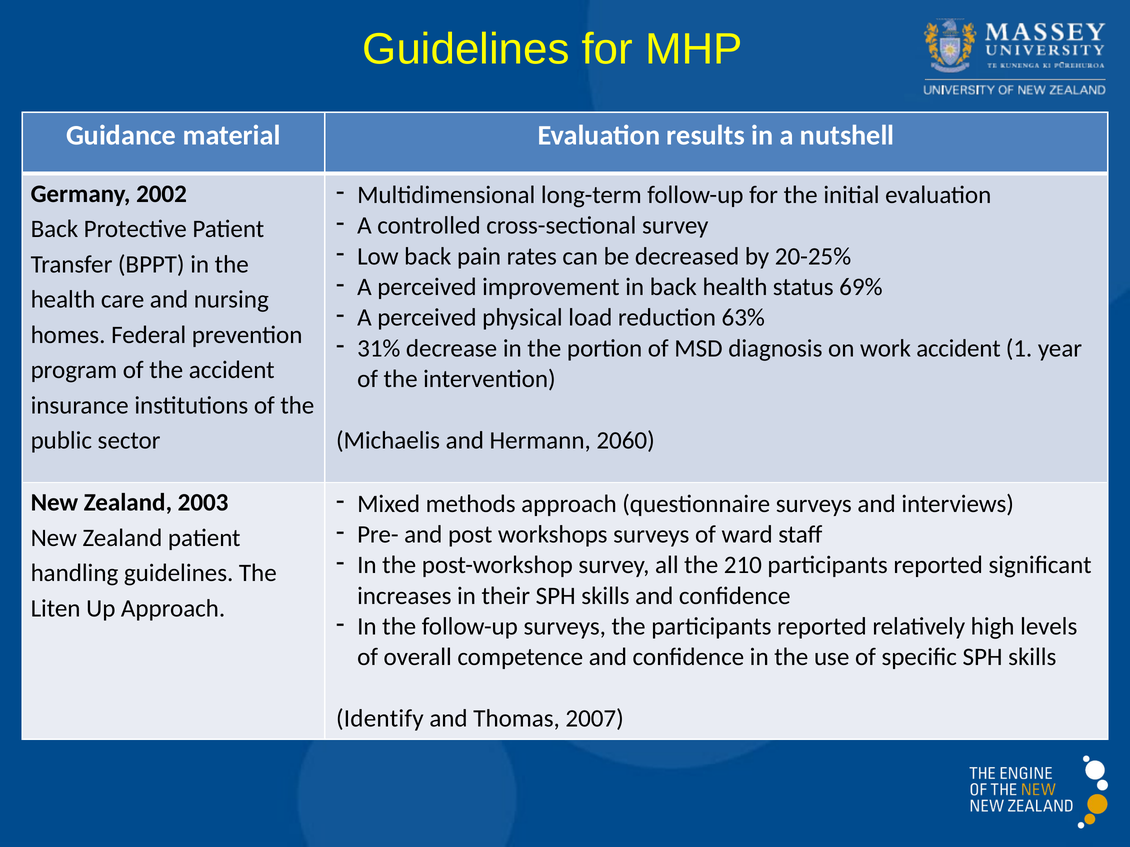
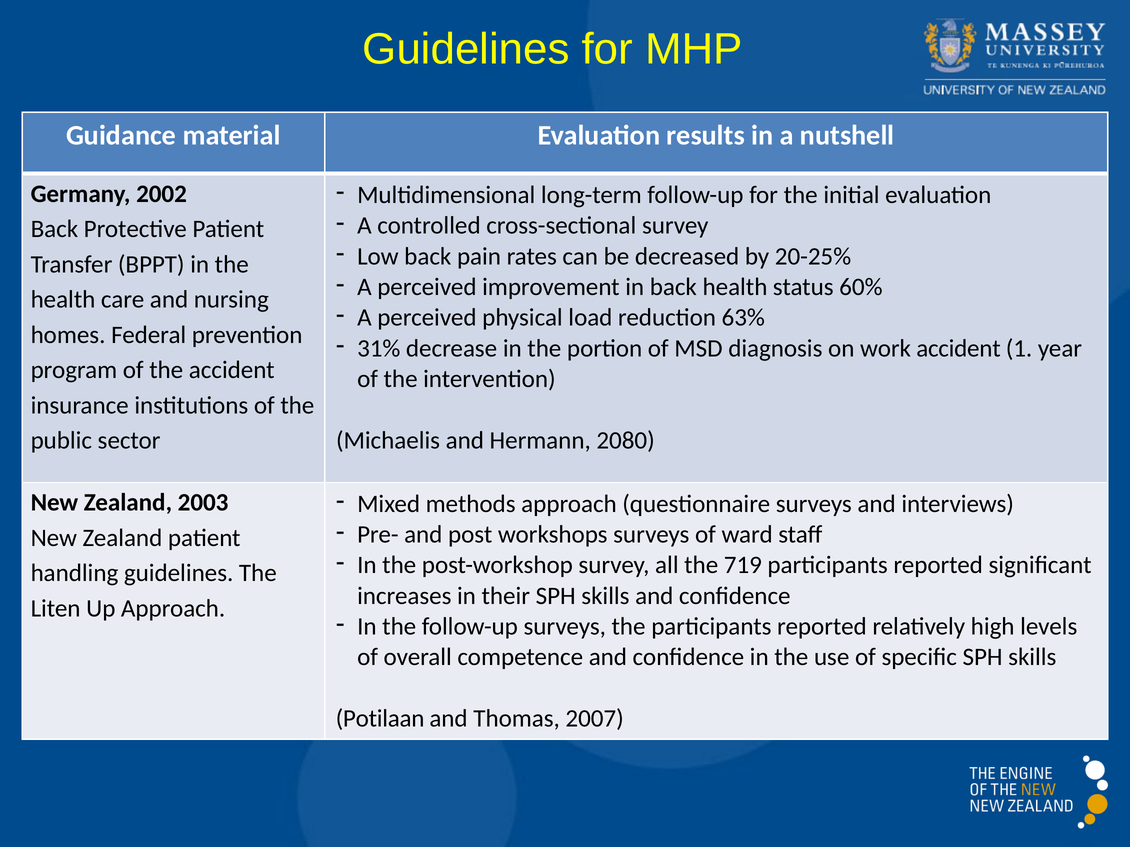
69%: 69% -> 60% (861, 287)
2060: 2060 -> 2080 (626, 441)
210: 210 -> 719 (743, 565)
Identify: Identify -> Potilaan (380, 719)
